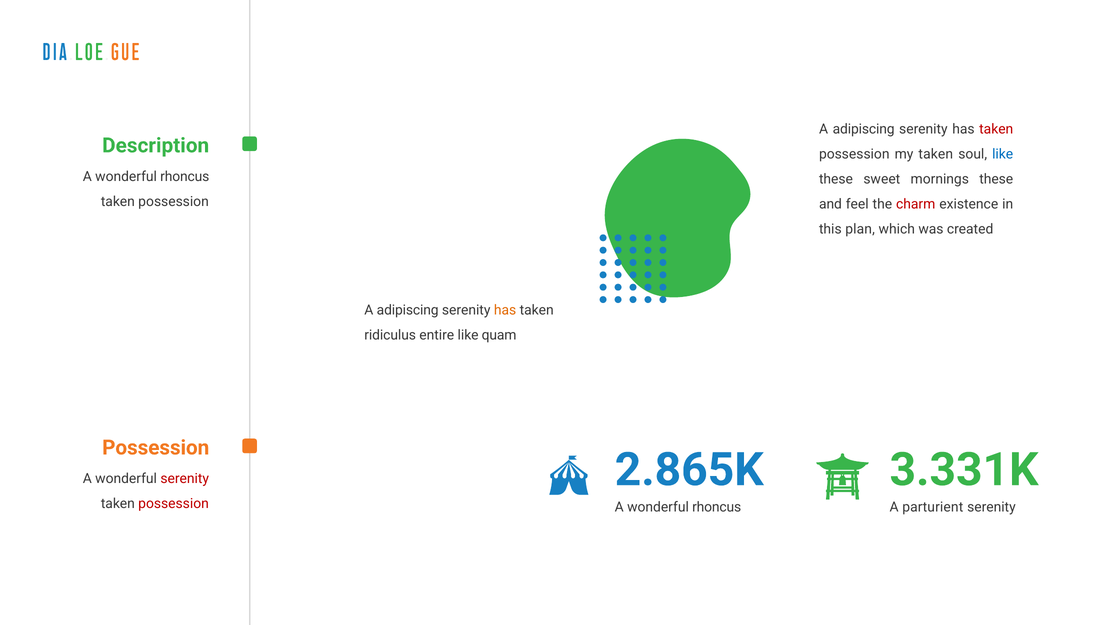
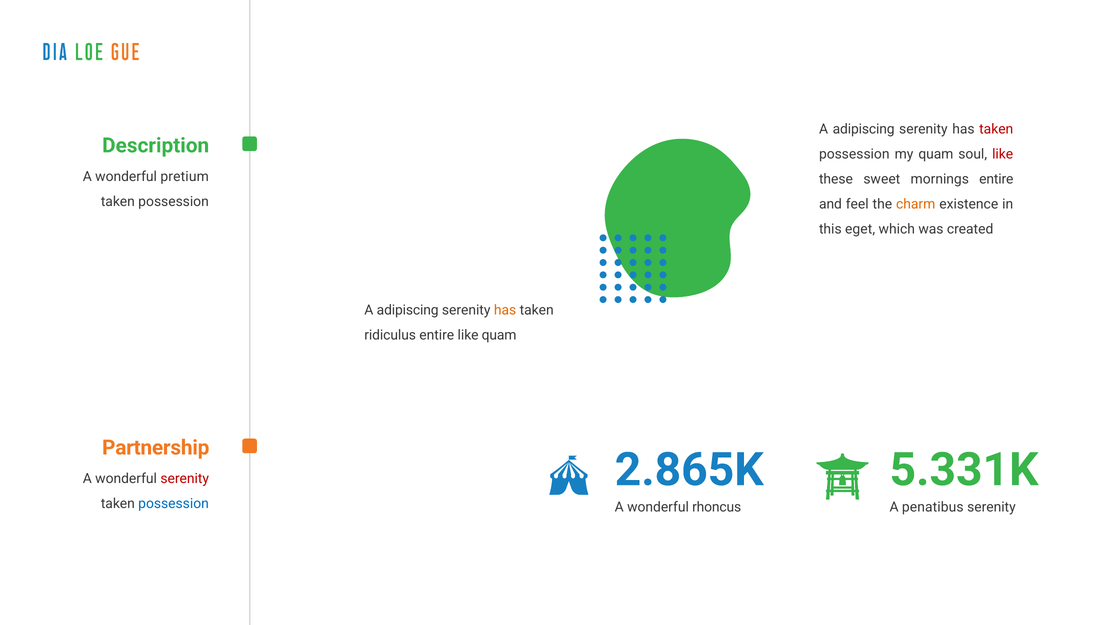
my taken: taken -> quam (936, 154)
like colour: blue -> red (1003, 154)
rhoncus: rhoncus -> pretium (185, 177)
mornings these: these -> entire (996, 179)
charm colour: red -> orange (916, 204)
plan: plan -> eget (860, 229)
Possession: Possession -> Partnership (156, 448)
3.331K: 3.331K -> 5.331K (964, 470)
possession colour: red -> blue (174, 504)
parturient: parturient -> penatibus (933, 507)
